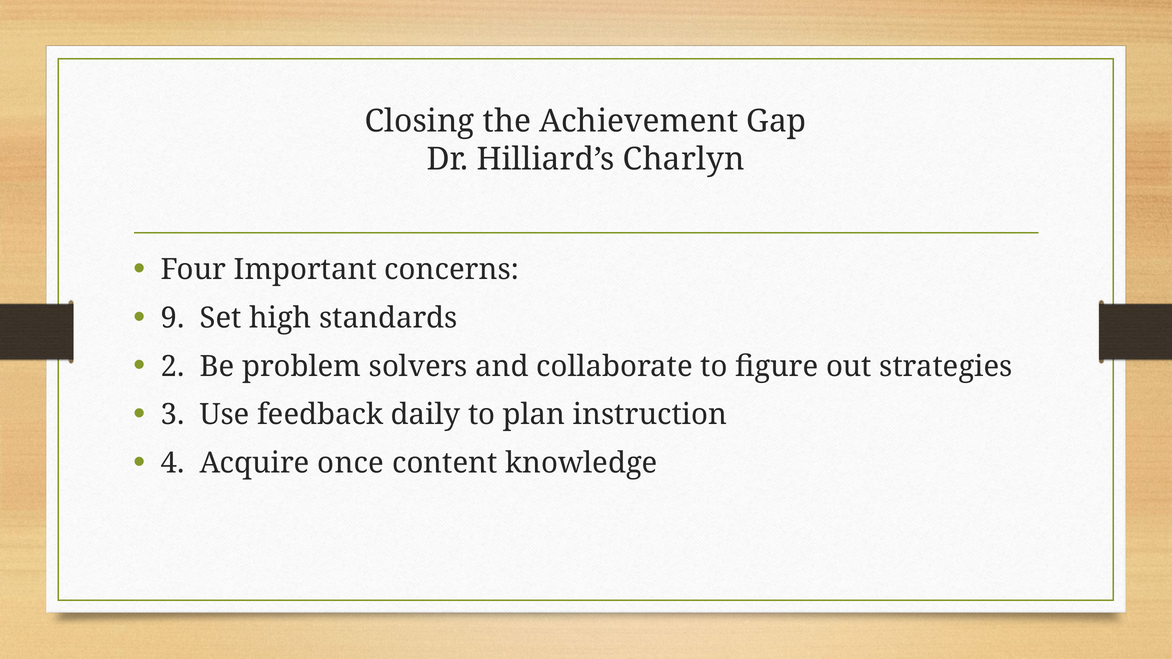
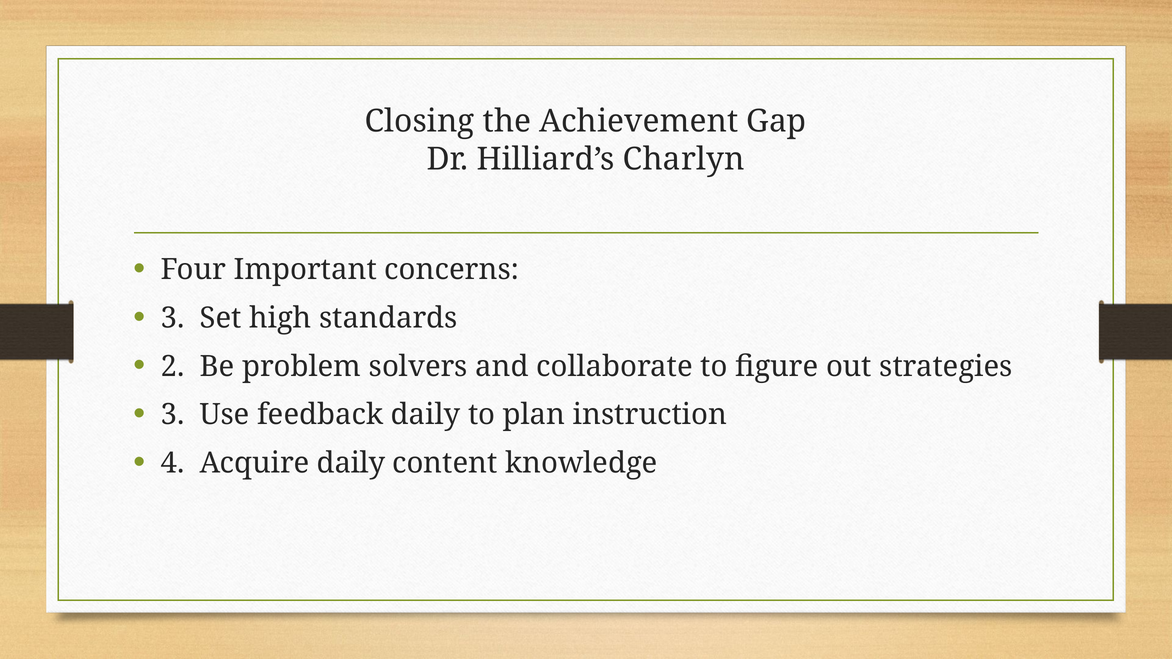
9: 9 -> 3 (173, 318)
Acquire once: once -> daily (351, 463)
